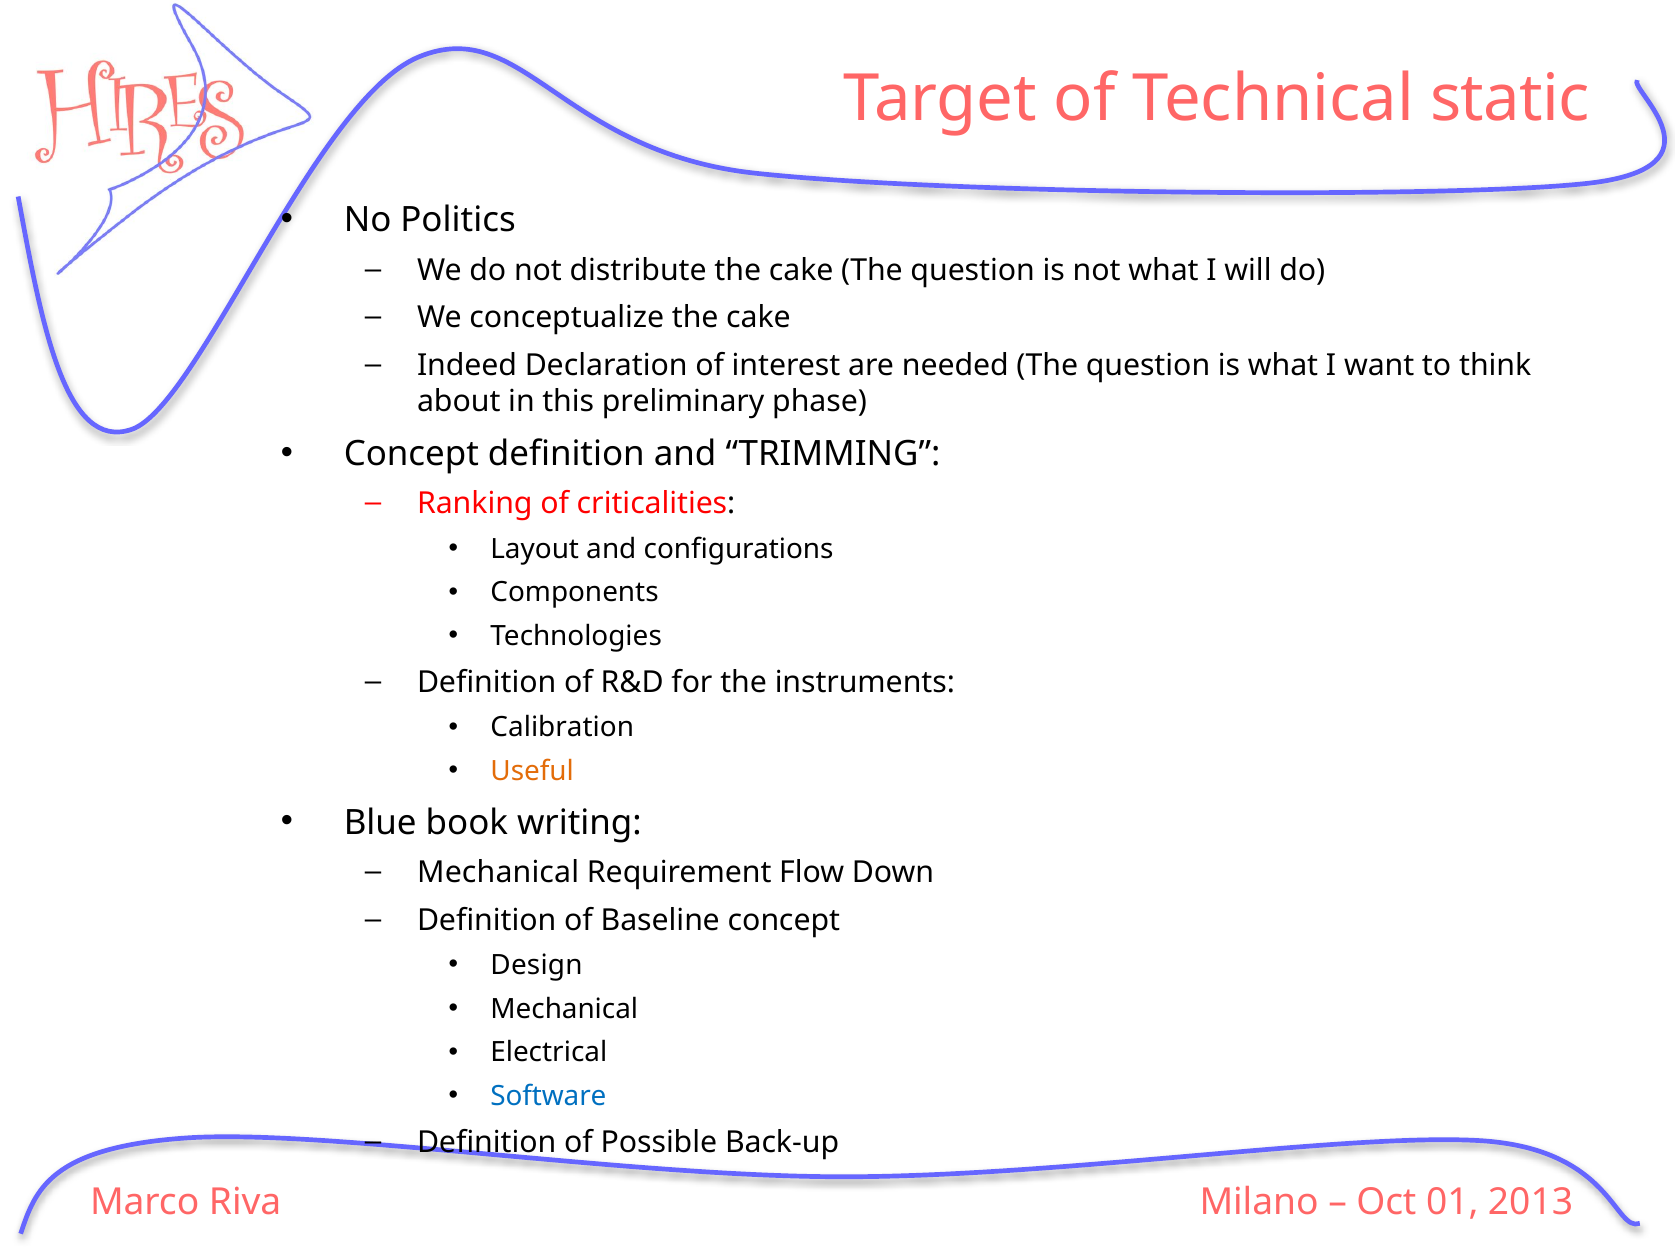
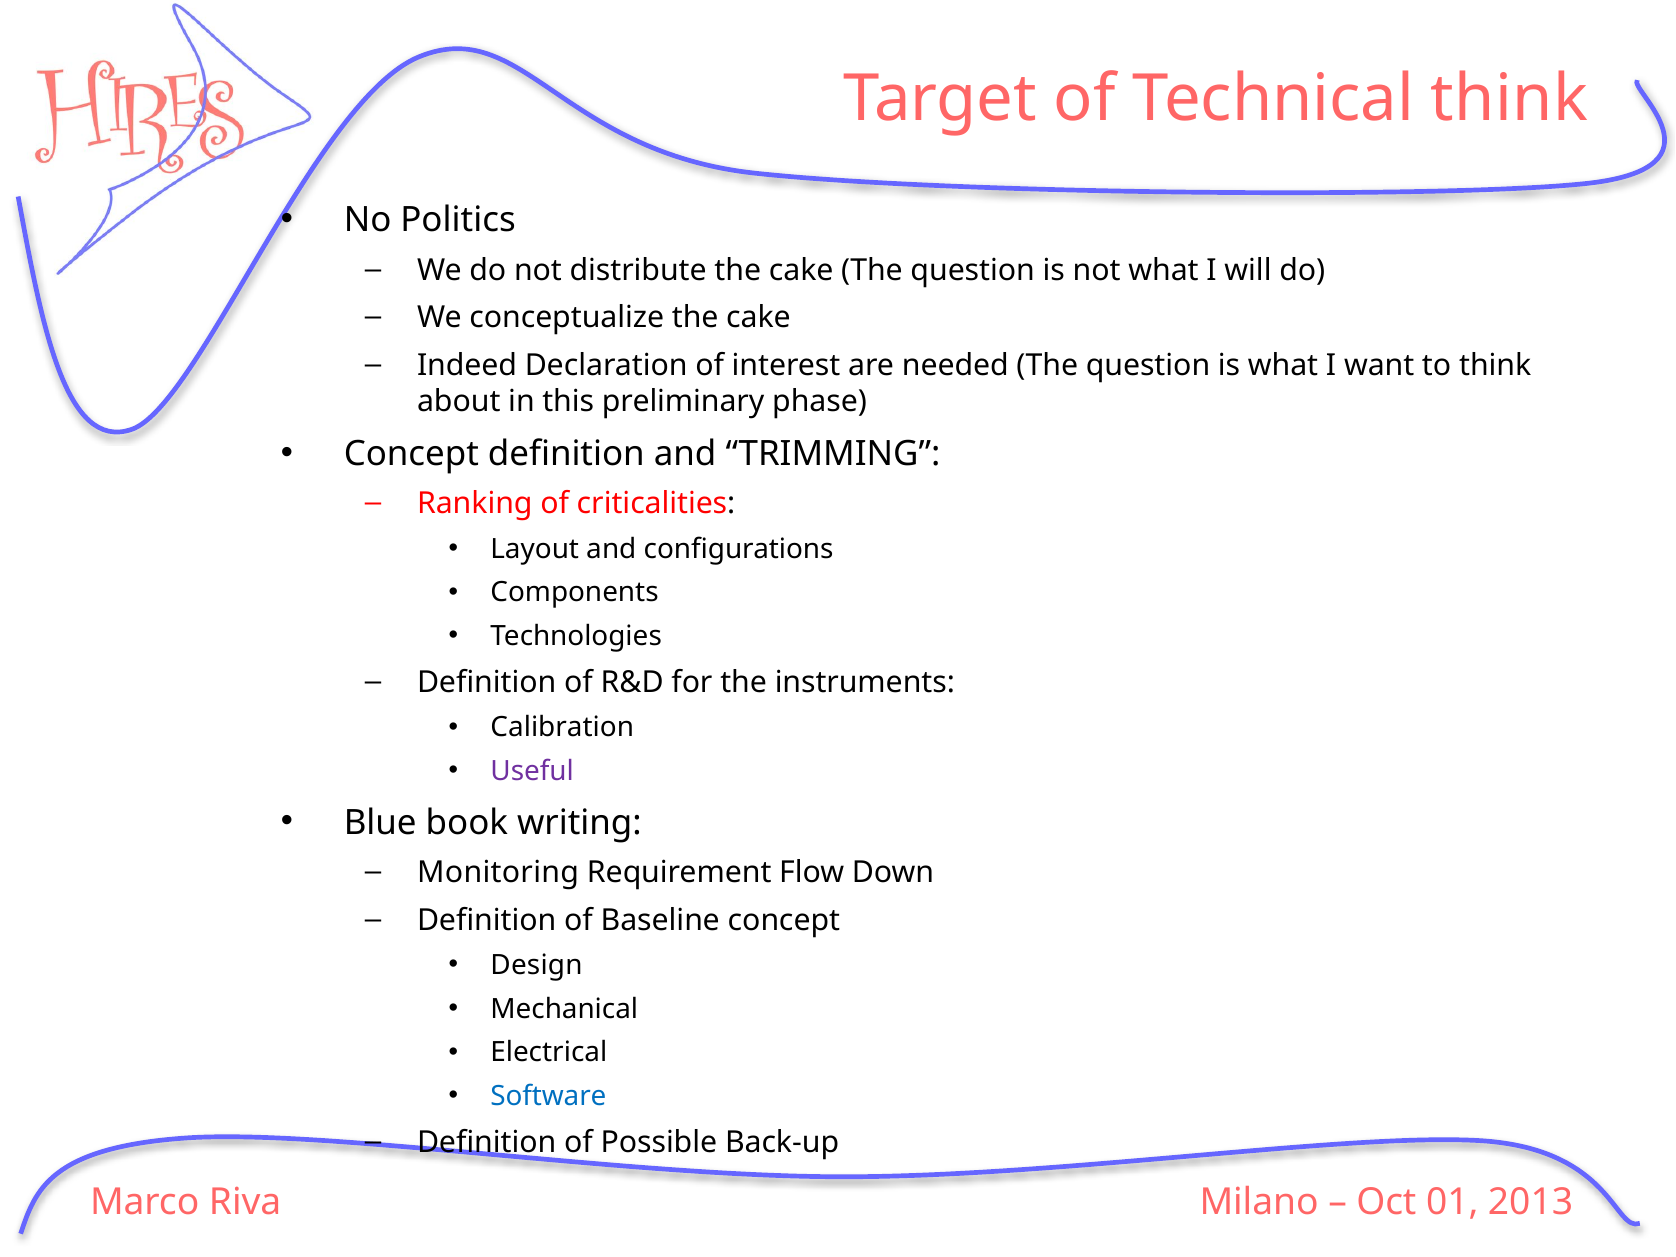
Technical static: static -> think (1509, 99)
Useful colour: orange -> purple (532, 771)
Mechanical: Mechanical -> Monitoring (498, 873)
